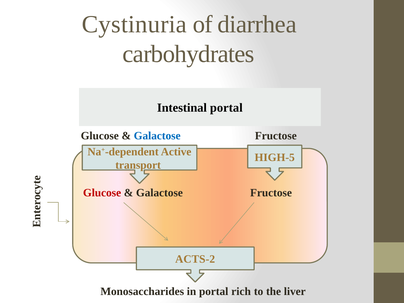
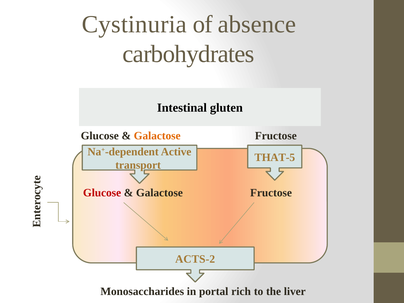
diarrhea: diarrhea -> absence (257, 24)
Intestinal portal: portal -> gluten (226, 108)
Galactose colour: blue -> orange (157, 136)
HIGH-5: HIGH-5 -> THAT-5 (275, 157)
